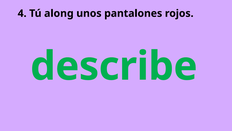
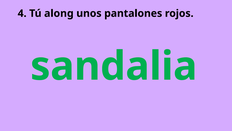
describe: describe -> sandalia (114, 66)
